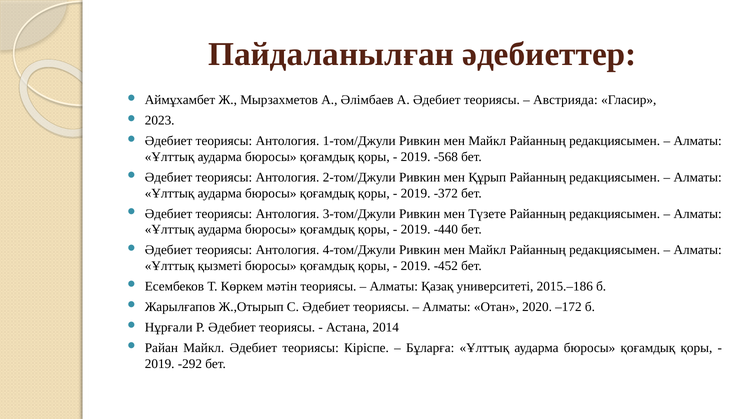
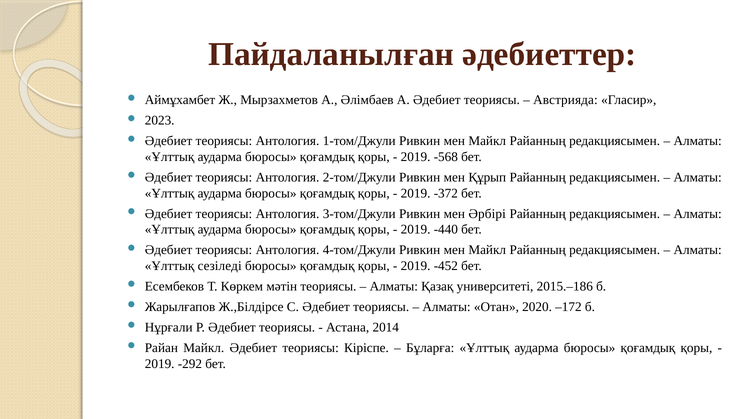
Түзете: Түзете -> Әрбірі (487, 214)
қызметі: қызметі -> сезіледі (220, 266)
Ж.,Отырып: Ж.,Отырып -> Ж.,Білдірсе (251, 307)
